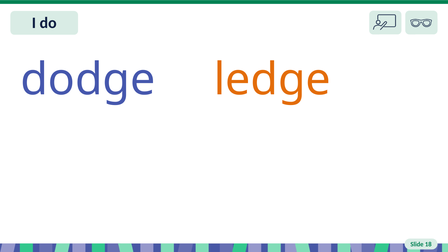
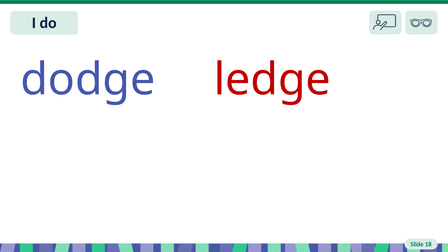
ledge colour: orange -> red (272, 80)
